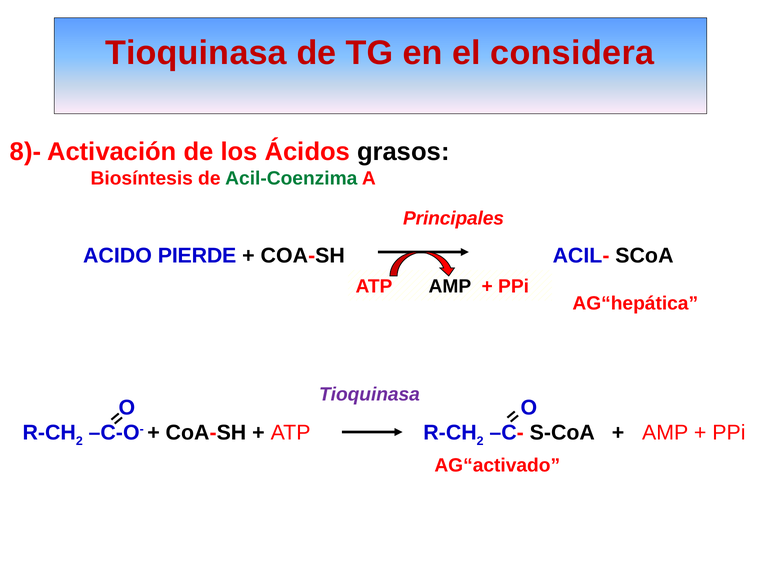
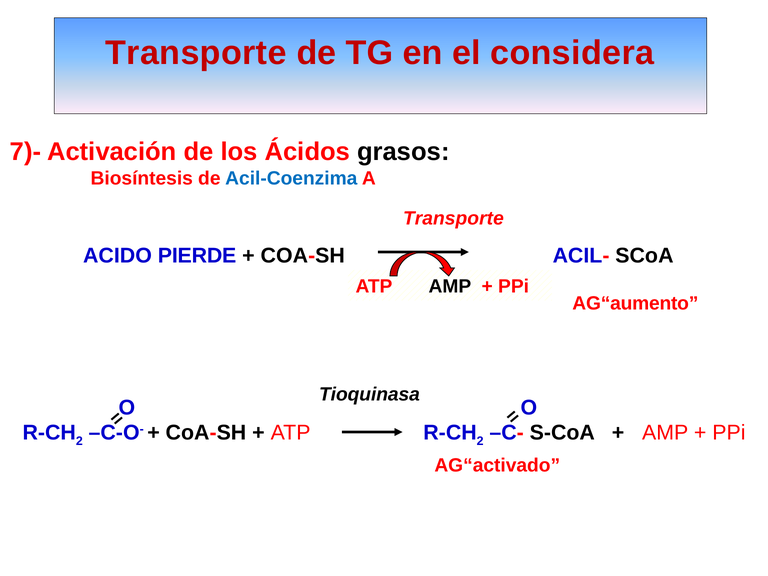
Tioquinasa: Tioquinasa -> Transporte (196, 53)
8)-: 8)- -> 7)- (25, 152)
Acil-Coenzima colour: green -> blue (291, 178)
Principales: Principales -> Transporte (453, 218)
AG“hepática: AG“hepática -> AG“aumento (635, 304)
Tioquinasa colour: purple -> black (369, 395)
